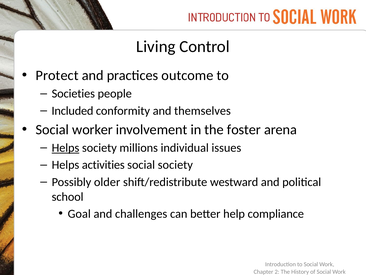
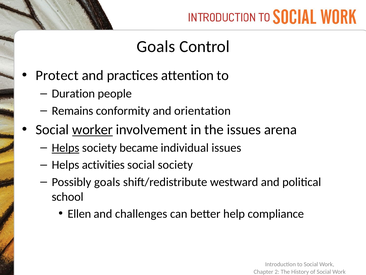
Living: Living -> Goals (156, 47)
outcome: outcome -> attention (188, 75)
Societies: Societies -> Duration (73, 94)
Included: Included -> Remains (72, 111)
themselves: themselves -> orientation (202, 111)
worker underline: none -> present (93, 129)
the foster: foster -> issues (244, 129)
millions: millions -> became (139, 148)
Possibly older: older -> goals (107, 182)
Goal: Goal -> Ellen (79, 213)
